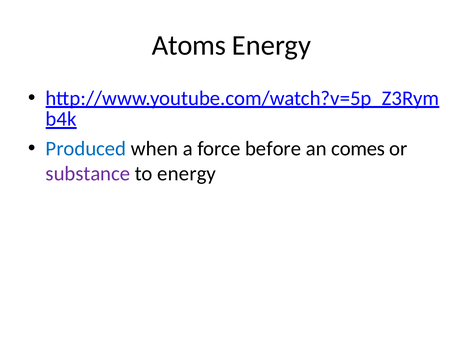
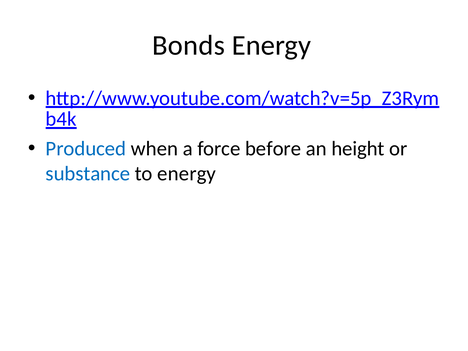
Atoms: Atoms -> Bonds (189, 45)
comes: comes -> height (358, 149)
substance colour: purple -> blue (88, 174)
